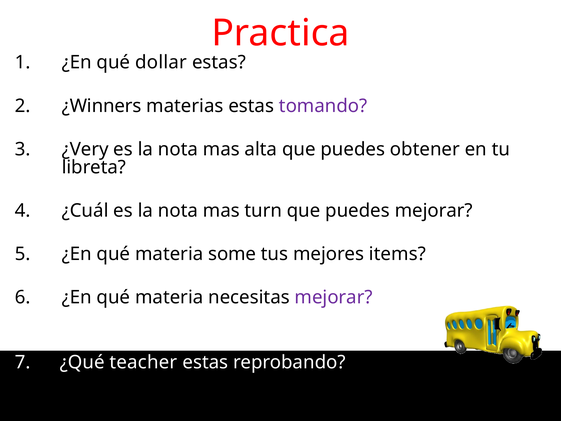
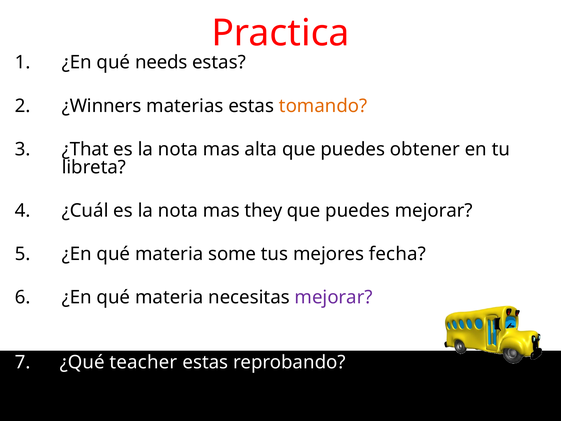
dollar: dollar -> needs (161, 62)
tomando colour: purple -> orange (323, 106)
¿Very: ¿Very -> ¿That (85, 149)
turn: turn -> they (263, 210)
items: items -> fecha (397, 254)
